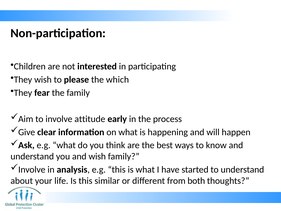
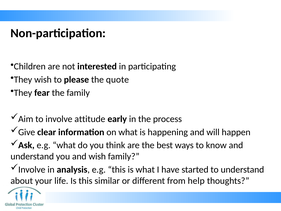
which: which -> quote (117, 80)
both: both -> help (196, 181)
